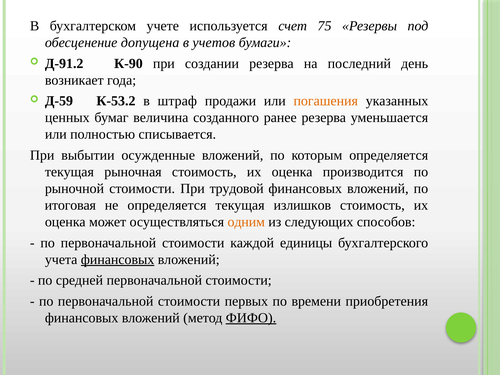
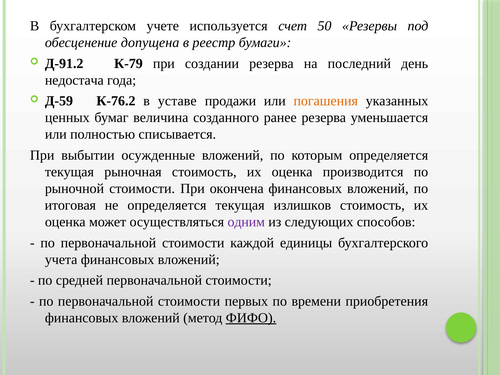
75: 75 -> 50 (325, 26)
учетов: учетов -> реестр (214, 43)
К-90: К-90 -> К-79 (128, 64)
возникает: возникает -> недостача (74, 80)
К-53.2: К-53.2 -> К-76.2 (116, 101)
штраф: штраф -> уставе (177, 101)
трудовой: трудовой -> окончена (237, 189)
одним colour: orange -> purple (246, 222)
финансовых underline: present -> none (118, 259)
